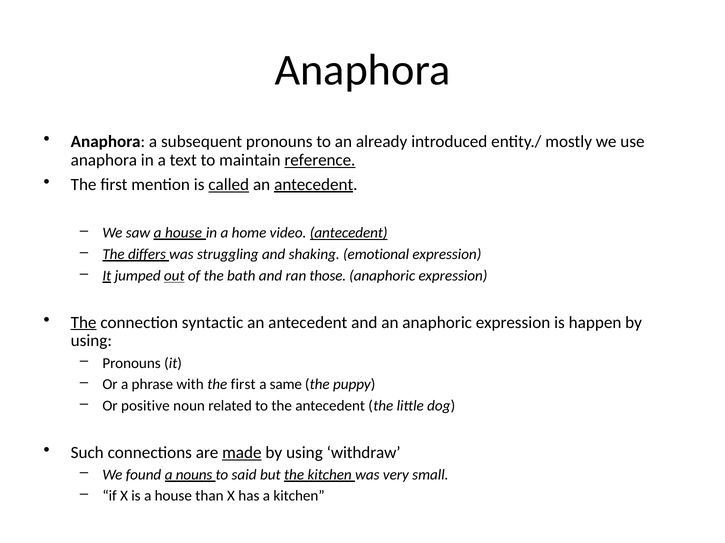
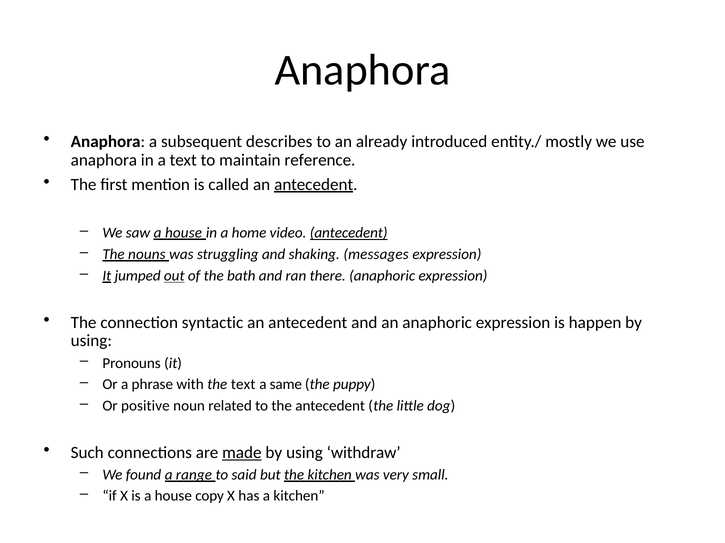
subsequent pronouns: pronouns -> describes (279, 142)
reference underline: present -> none (320, 160)
called underline: present -> none (229, 185)
differs: differs -> nouns (147, 255)
emotional: emotional -> messages (376, 255)
those: those -> there (328, 276)
The underline: present -> none (84, 323)
with the first: first -> text (243, 385)
nouns: nouns -> range (194, 475)
than: than -> copy (210, 497)
